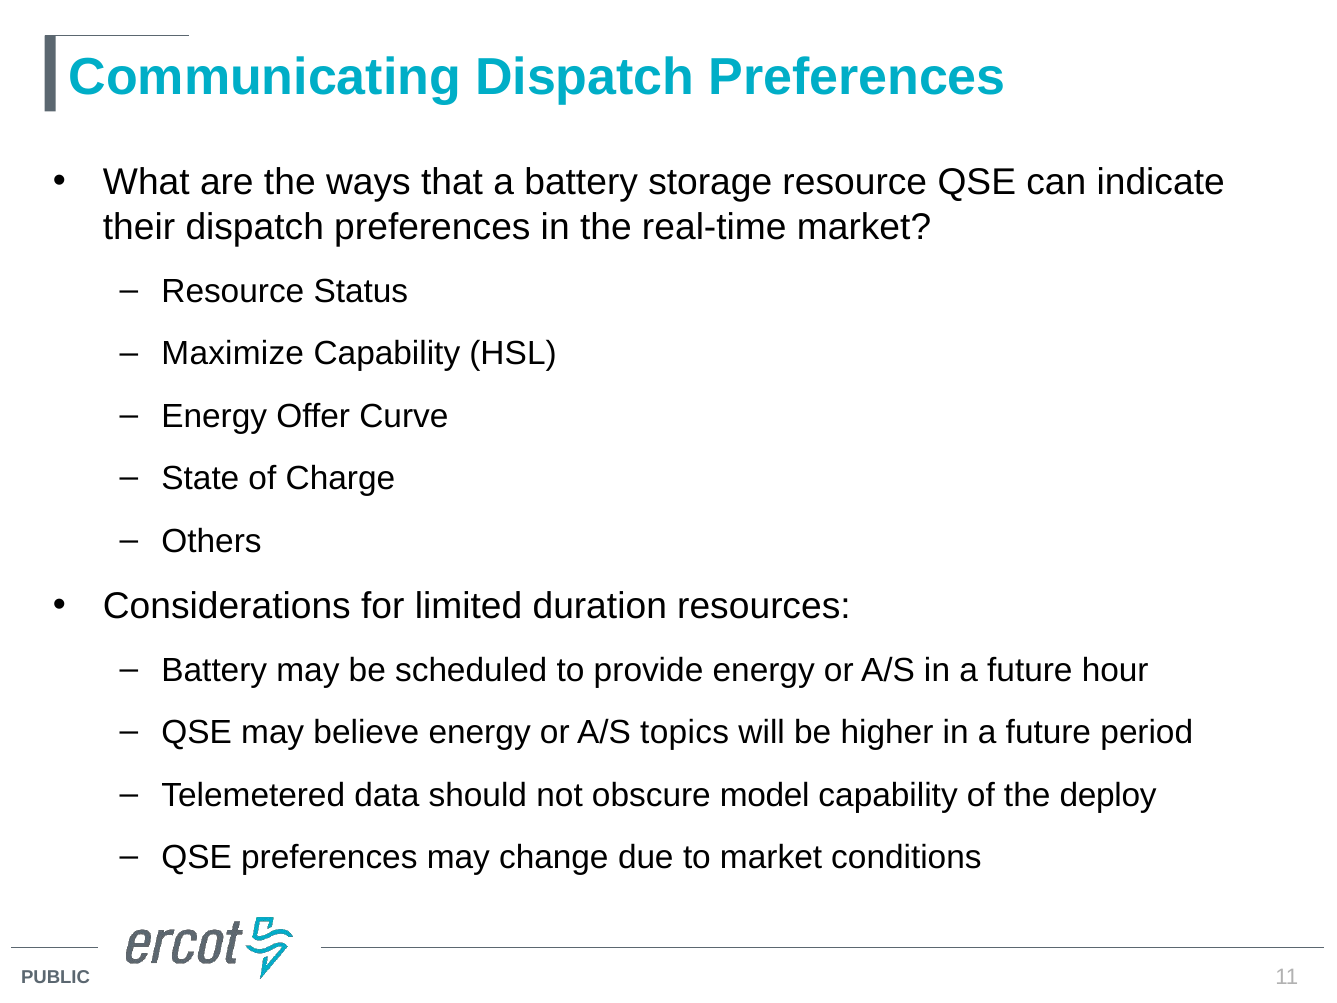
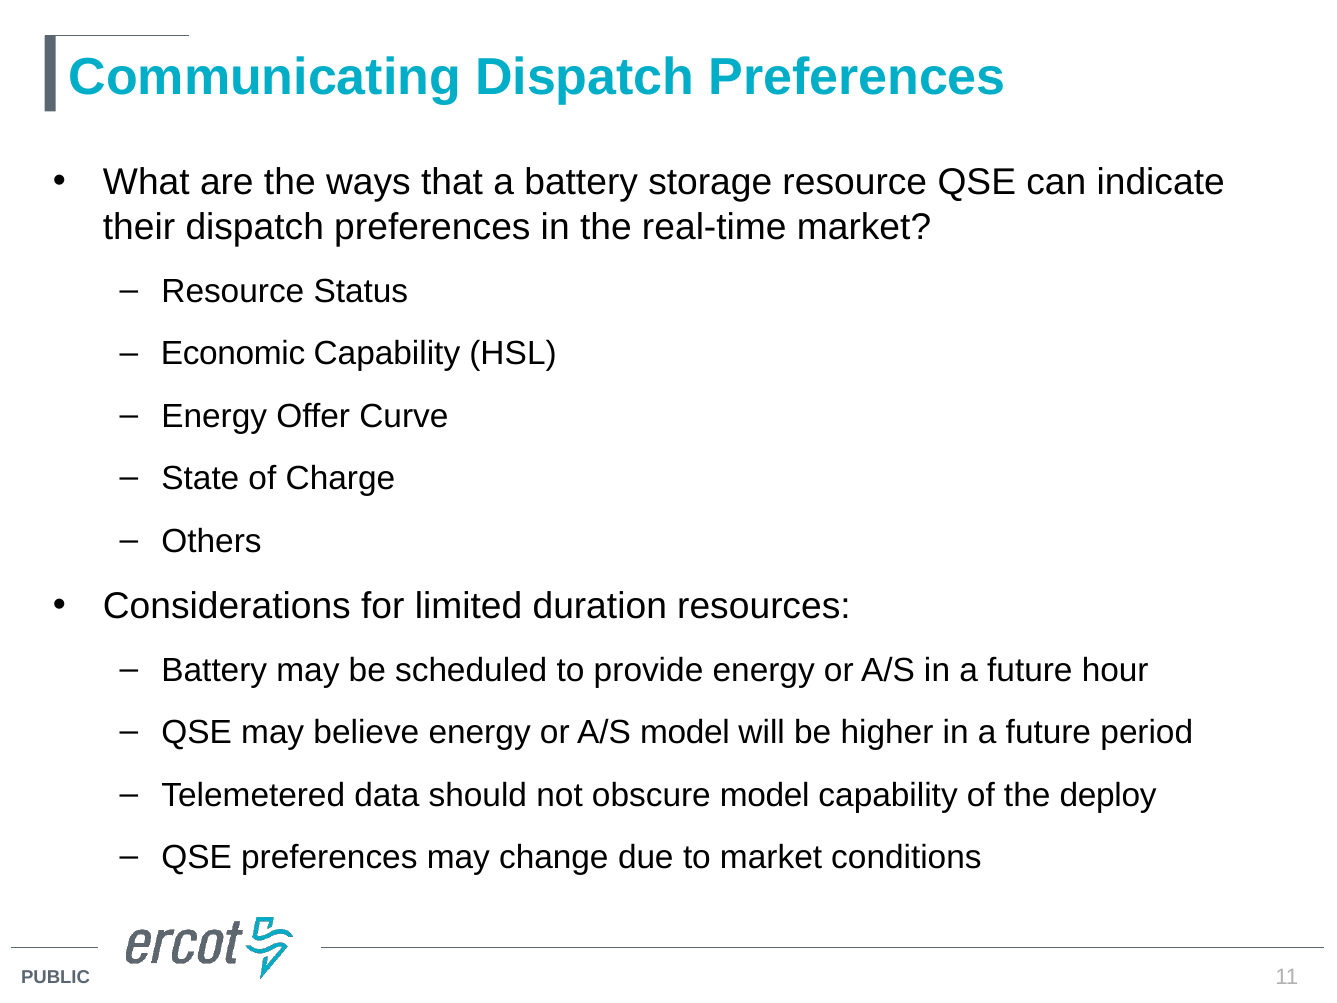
Maximize: Maximize -> Economic (233, 354)
A/S topics: topics -> model (685, 733)
